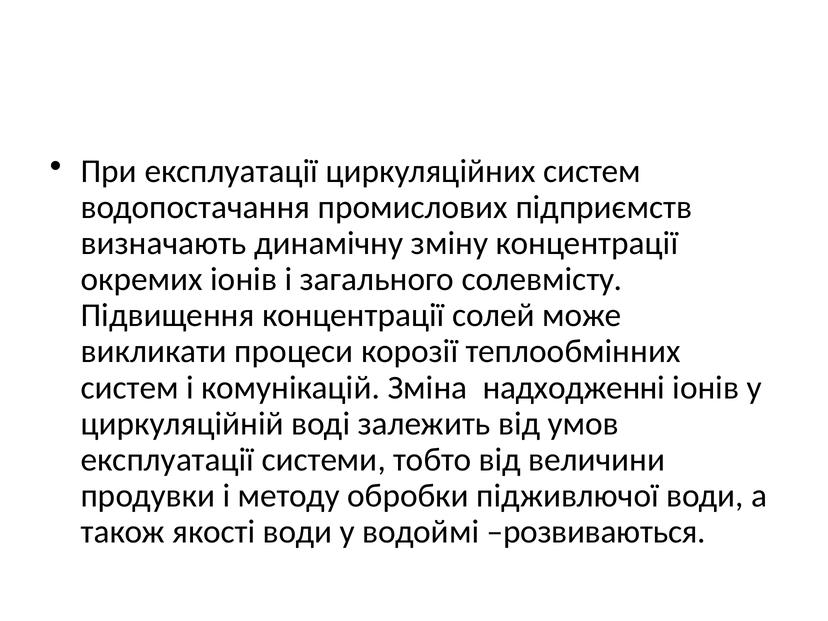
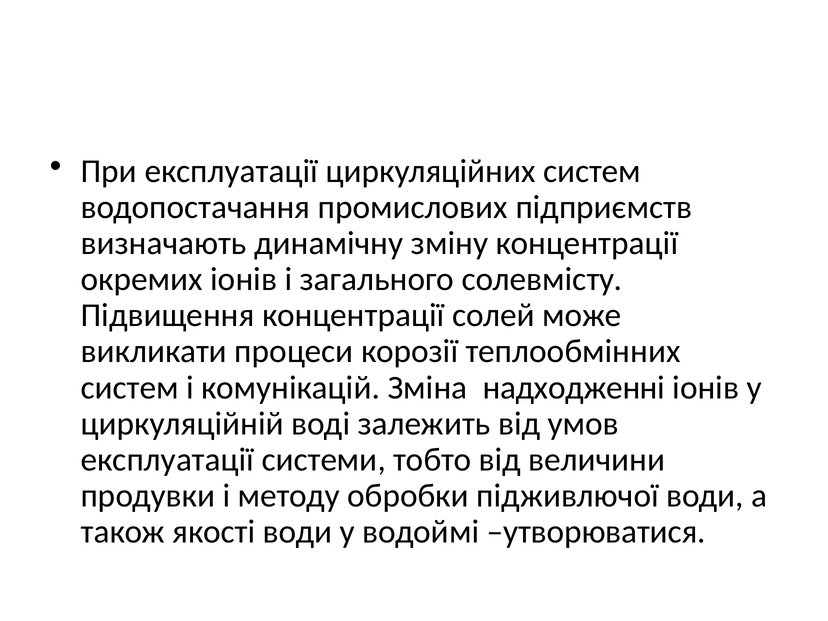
розвиваються: розвиваються -> утворюватися (596, 532)
